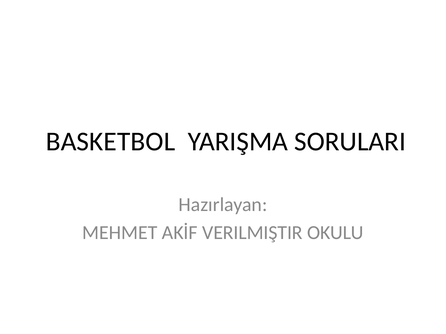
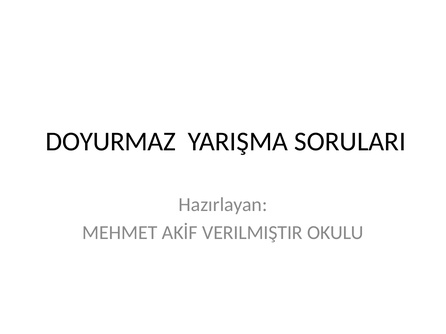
BASKETBOL: BASKETBOL -> DOYURMAZ (111, 142)
